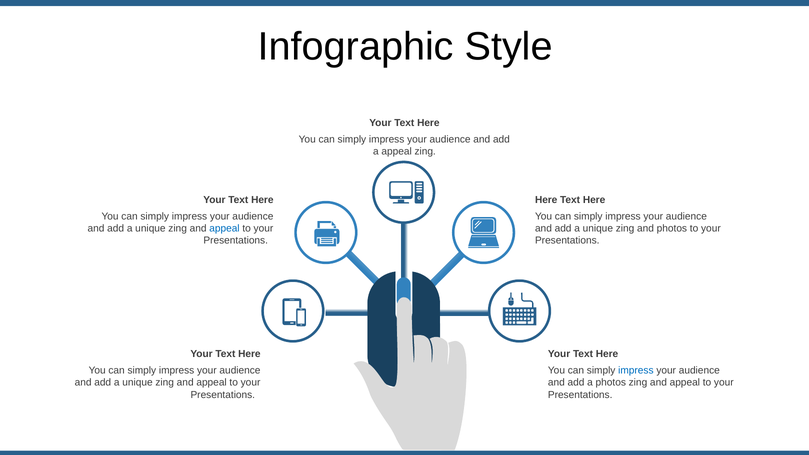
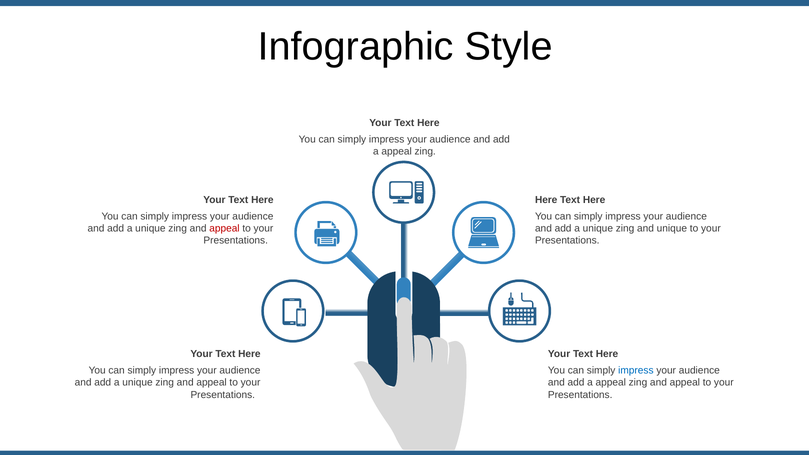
appeal colour: blue -> red (224, 228)
and photos: photos -> unique (672, 228)
photos: photos -> appeal (611, 383)
